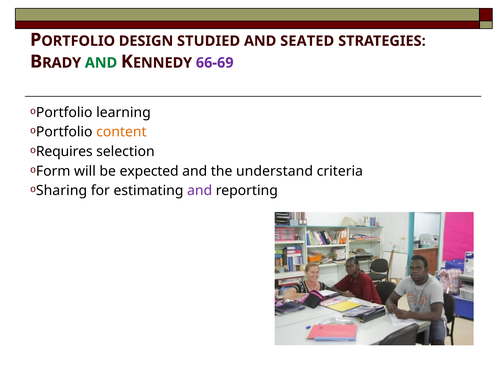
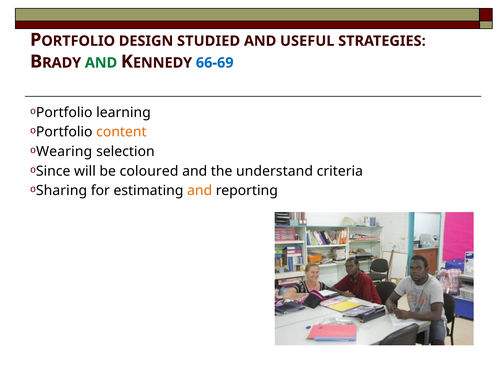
SEATED: SEATED -> USEFUL (307, 41)
66-69 colour: purple -> blue (215, 63)
Requires: Requires -> Wearing (64, 151)
Form: Form -> Since (53, 171)
expected: expected -> coloured (149, 171)
and colour: purple -> orange (200, 190)
